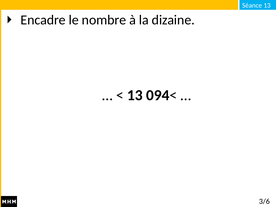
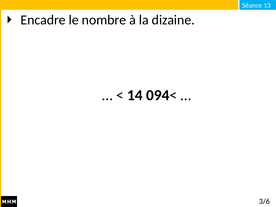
13: 13 -> 14 (135, 95)
